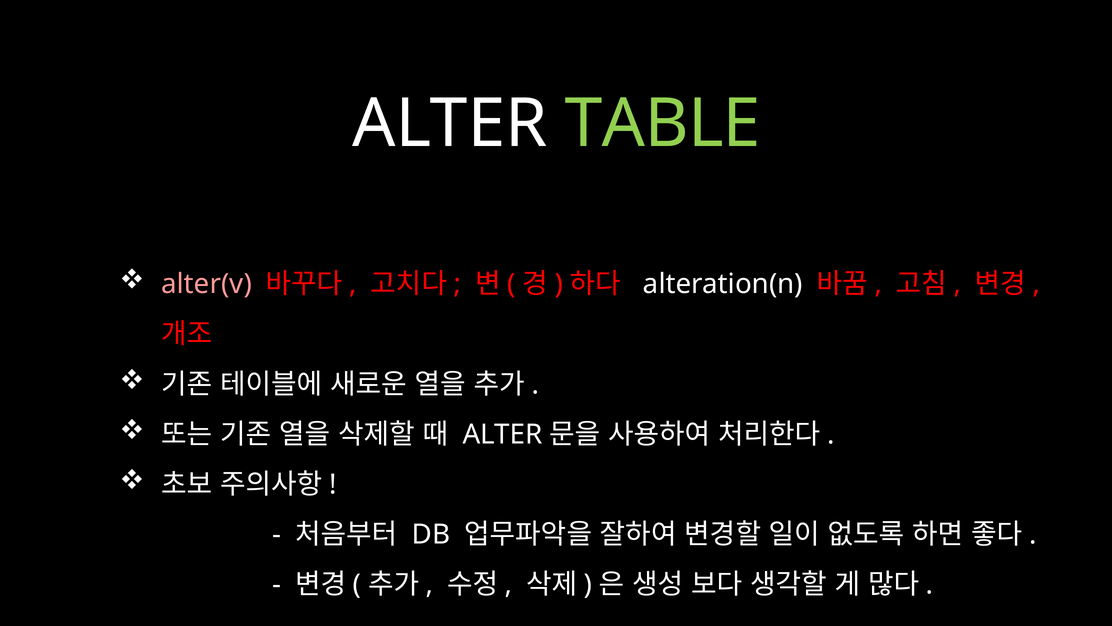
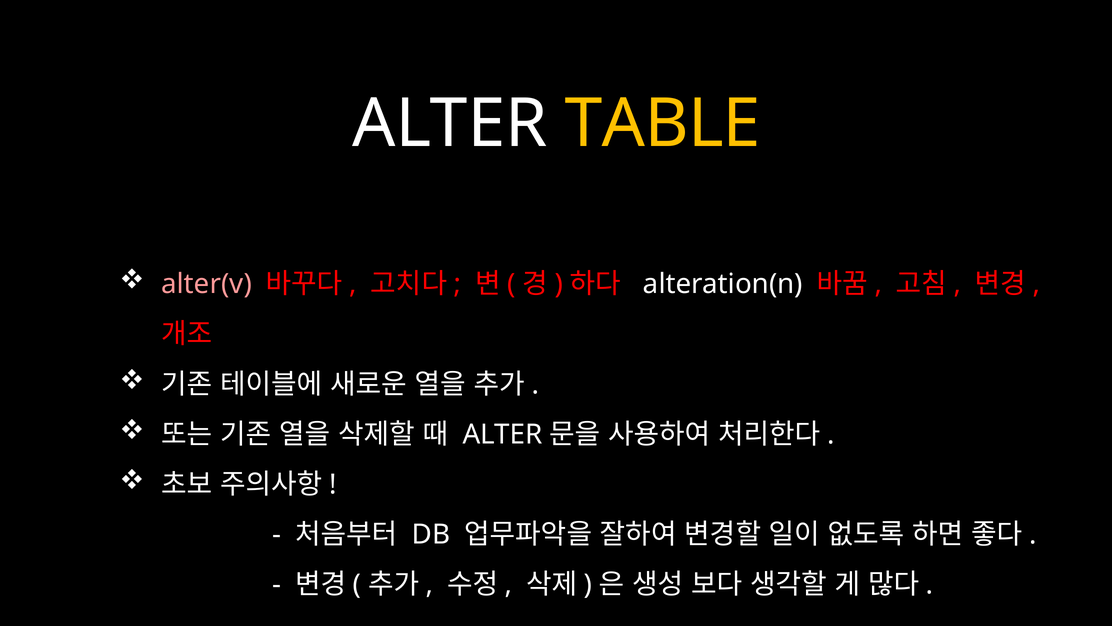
TABLE colour: light green -> yellow (663, 124)
